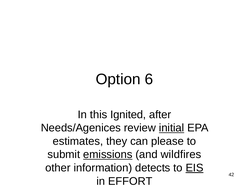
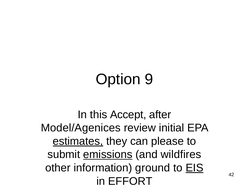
6: 6 -> 9 (149, 79)
Ignited: Ignited -> Accept (128, 114)
Needs/Agenices: Needs/Agenices -> Model/Agenices (81, 128)
initial underline: present -> none (172, 128)
estimates underline: none -> present (78, 141)
detects: detects -> ground (153, 168)
